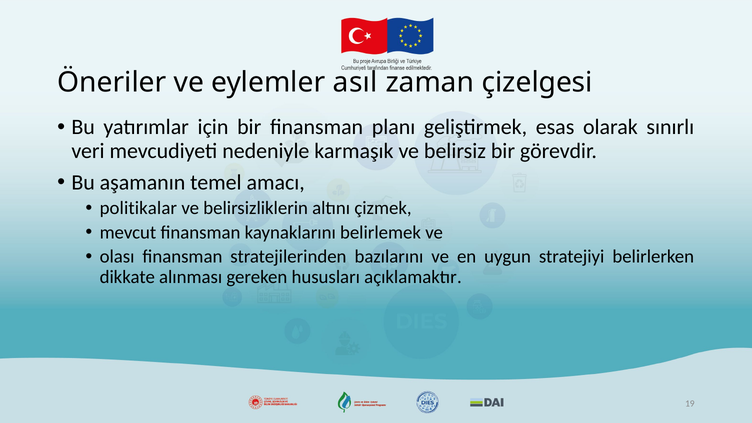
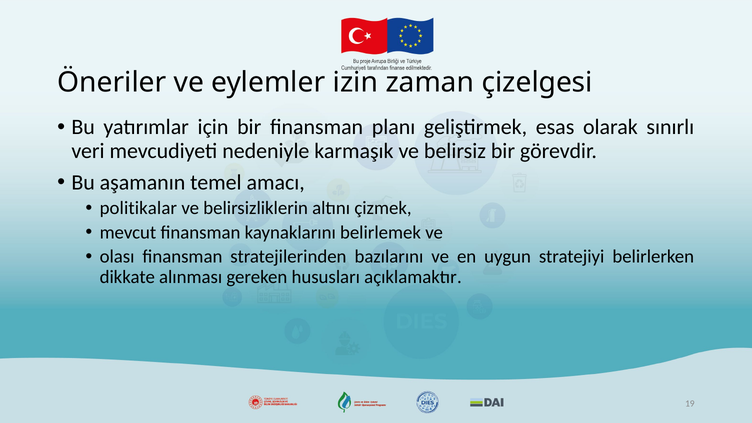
asıl: asıl -> izin (355, 83)
